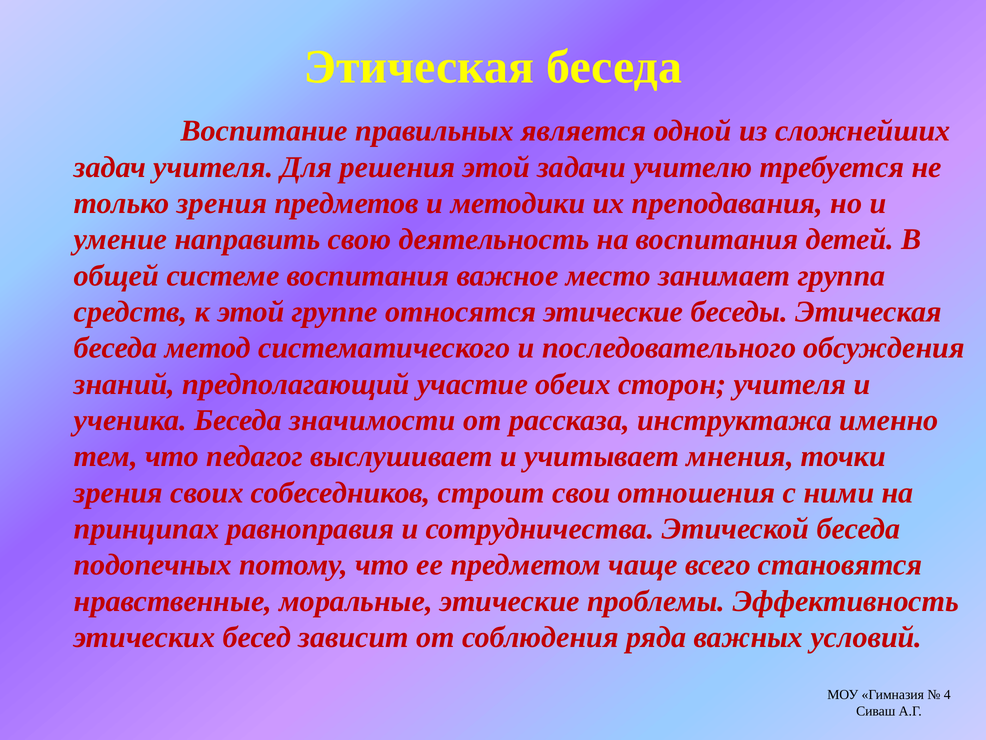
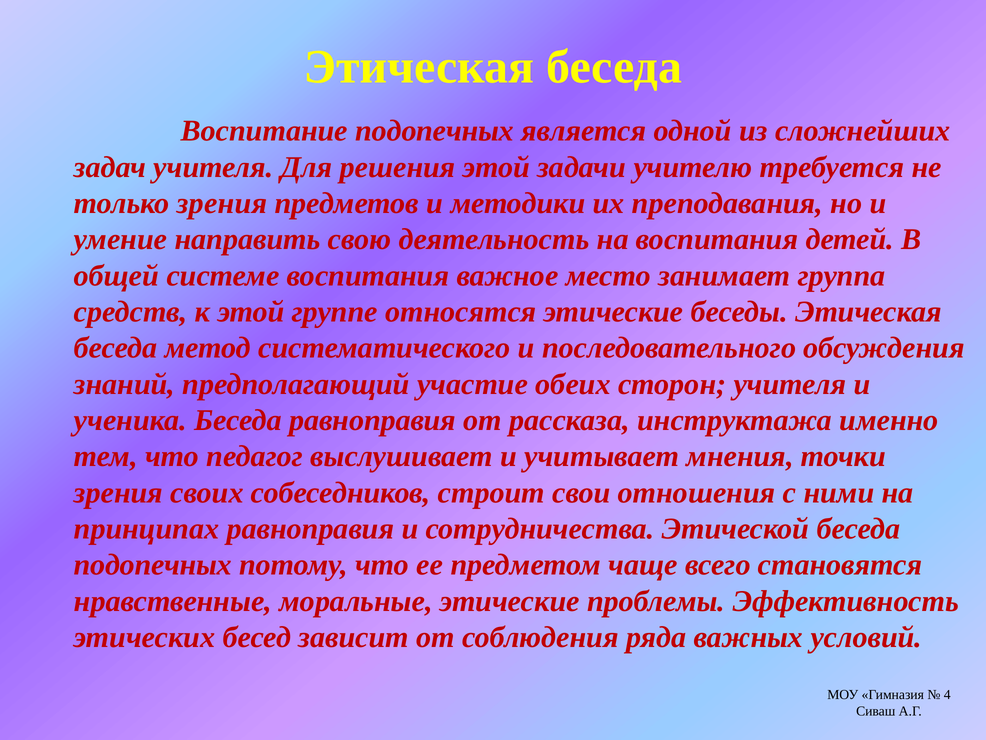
Воспитание правильных: правильных -> подопечных (435, 131)
Беседа значимости: значимости -> равноправия (373, 420)
